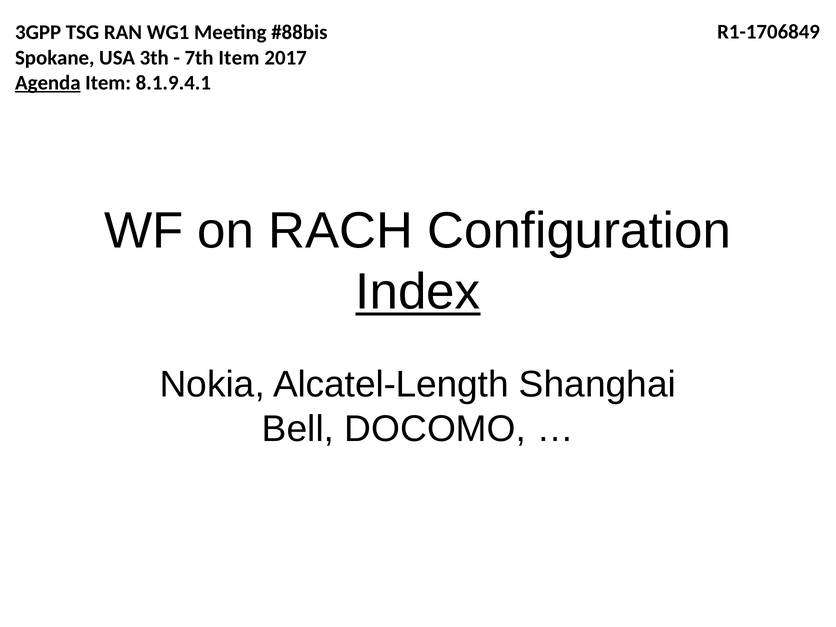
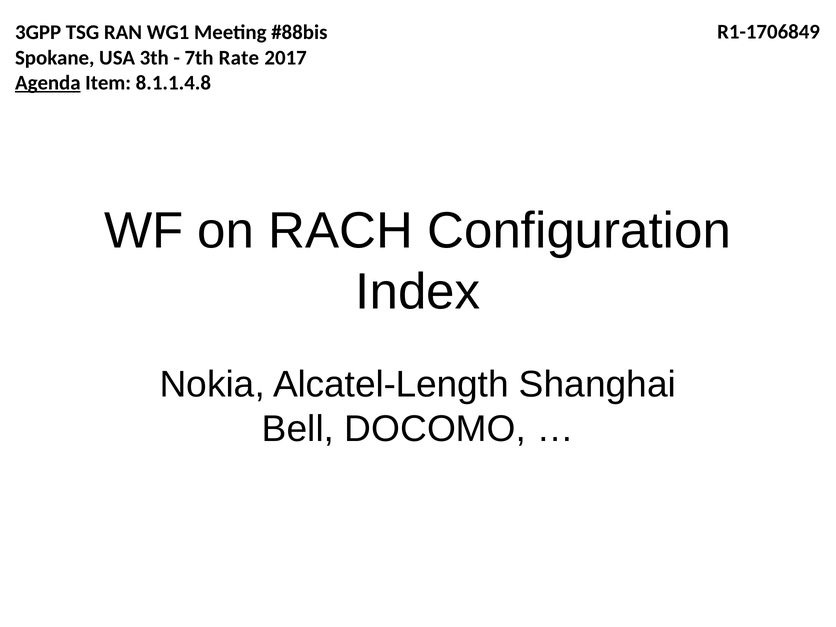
7th Item: Item -> Rate (239, 58)
8.1.9.4.1: 8.1.9.4.1 -> 8.1.1.4.8 (173, 83)
Index underline: present -> none (418, 292)
